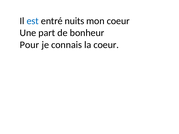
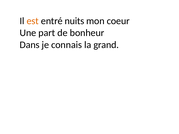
est colour: blue -> orange (33, 21)
Pour: Pour -> Dans (30, 45)
la coeur: coeur -> grand (106, 45)
